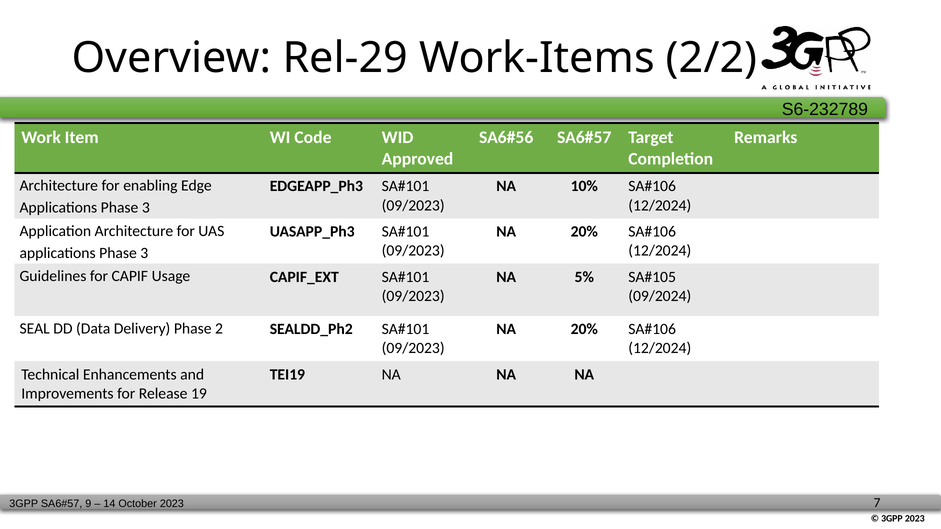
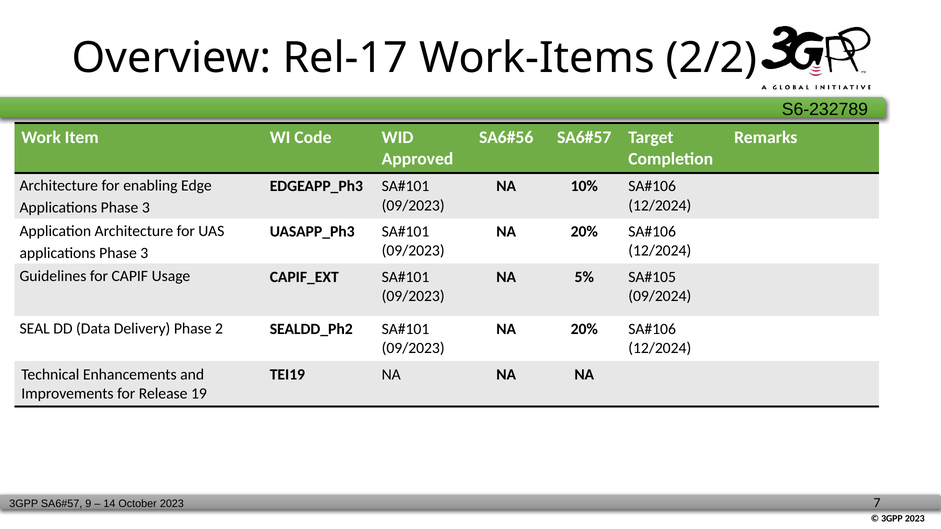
Rel-29: Rel-29 -> Rel-17 (345, 58)
